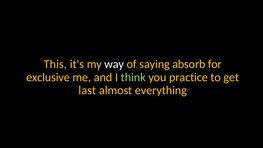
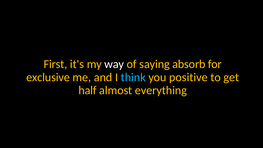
This: This -> First (55, 64)
think colour: light green -> light blue (133, 77)
practice: practice -> positive (188, 77)
last: last -> half (88, 90)
